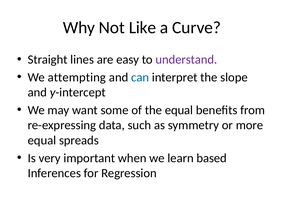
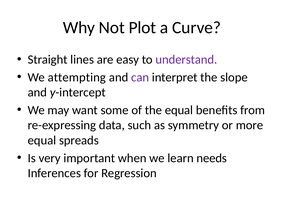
Like: Like -> Plot (142, 27)
can colour: blue -> purple (140, 77)
based: based -> needs (212, 158)
